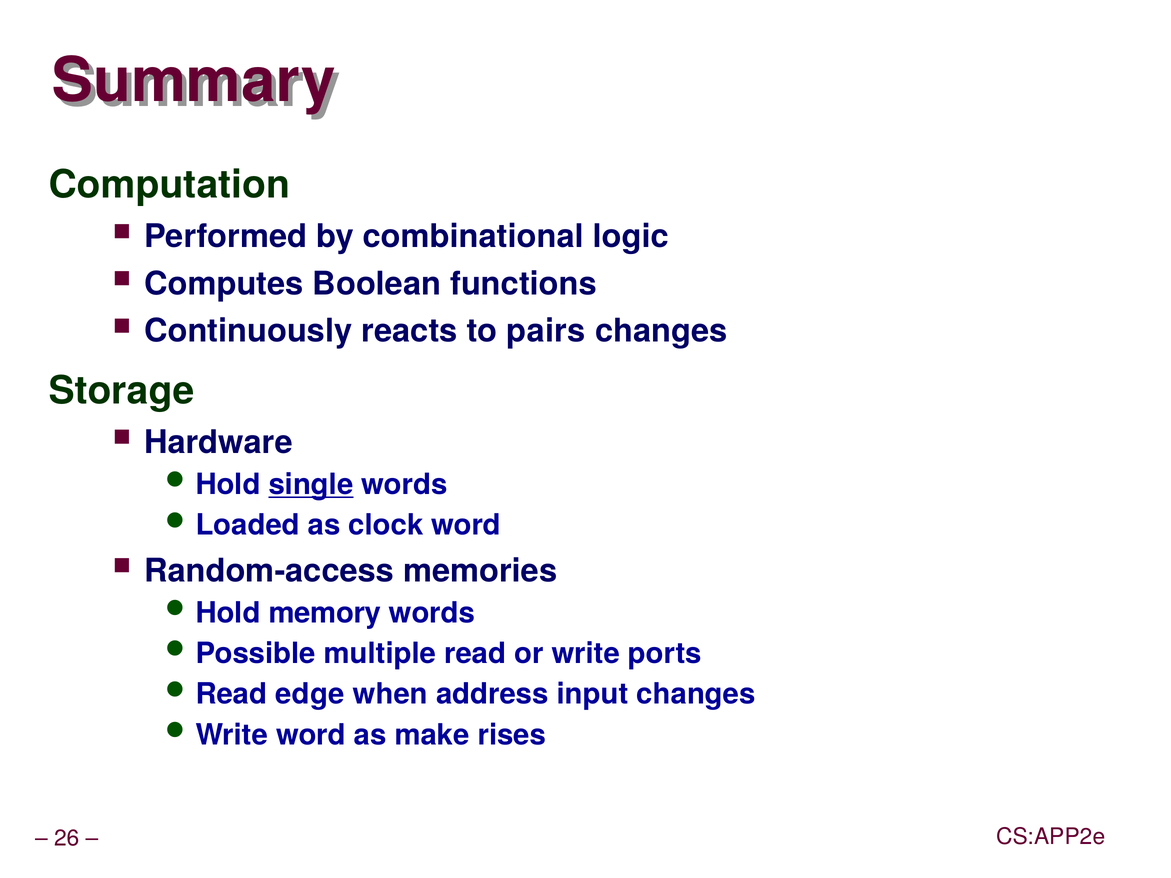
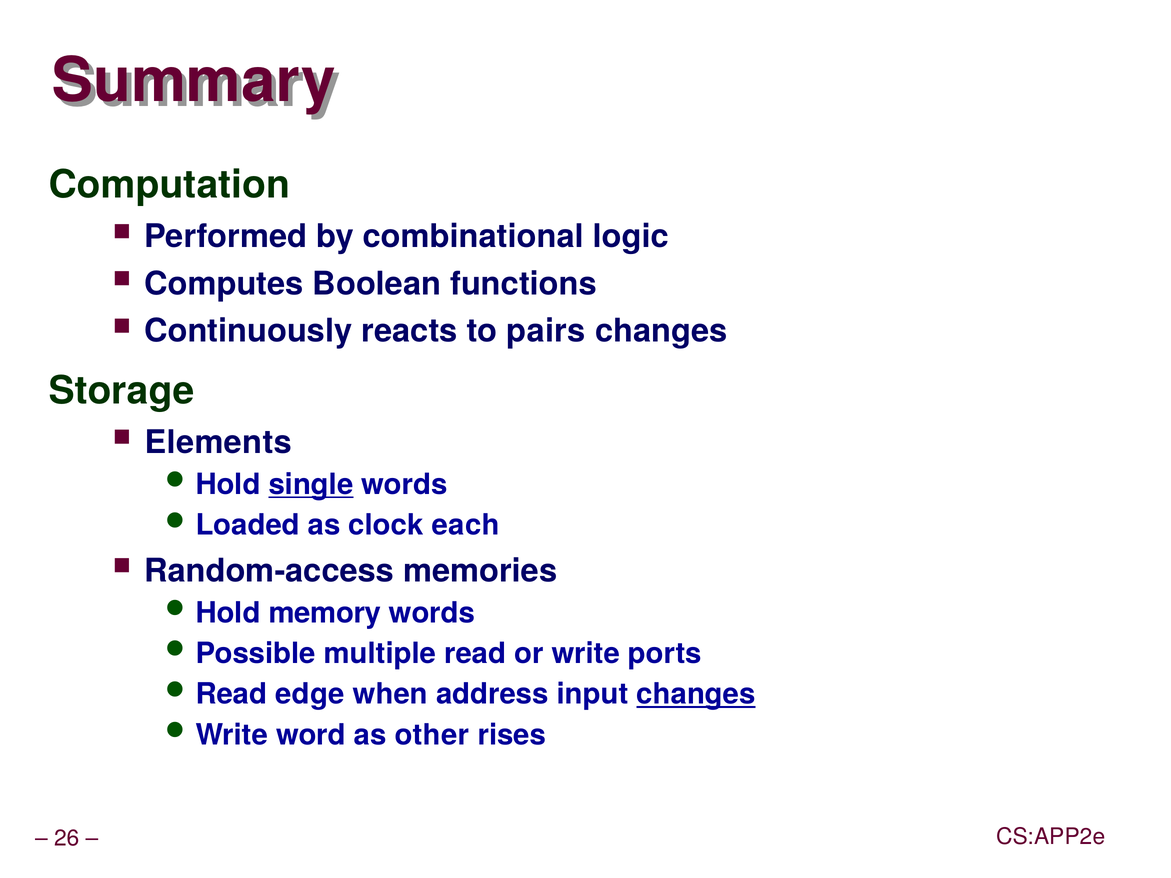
Hardware: Hardware -> Elements (218, 442)
clock word: word -> each (466, 525)
changes underline: none -> present (696, 694)
make: make -> other (432, 735)
